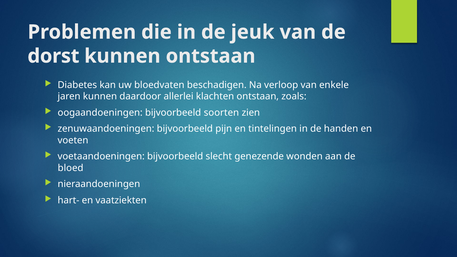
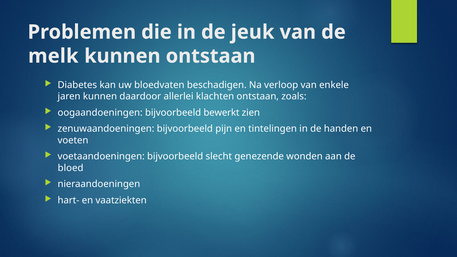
dorst: dorst -> melk (53, 56)
soorten: soorten -> bewerkt (221, 113)
